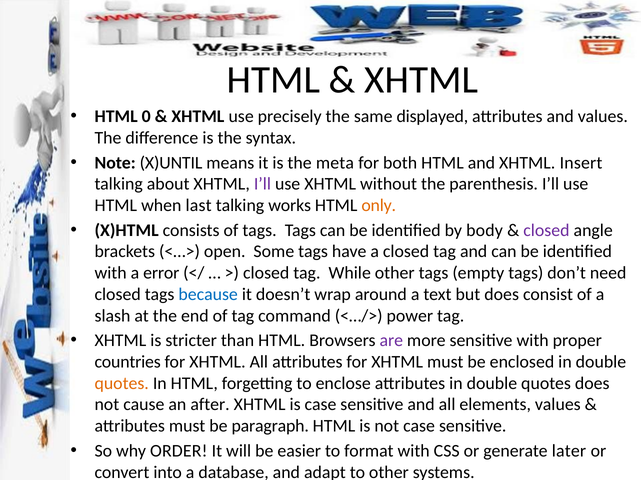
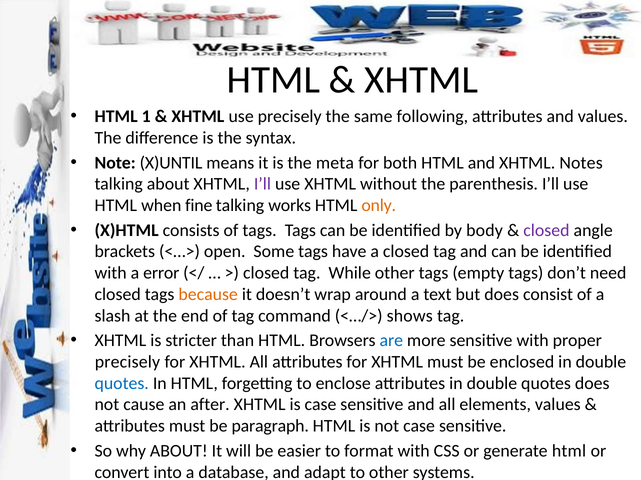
0: 0 -> 1 (146, 117)
displayed: displayed -> following (432, 117)
Insert: Insert -> Notes (581, 163)
last: last -> fine (199, 206)
because colour: blue -> orange (208, 295)
power: power -> shows (410, 316)
are colour: purple -> blue (391, 341)
countries: countries -> precisely (127, 362)
quotes colour: orange -> blue (122, 384)
why ORDER: ORDER -> ABOUT (179, 452)
generate later: later -> html (569, 452)
